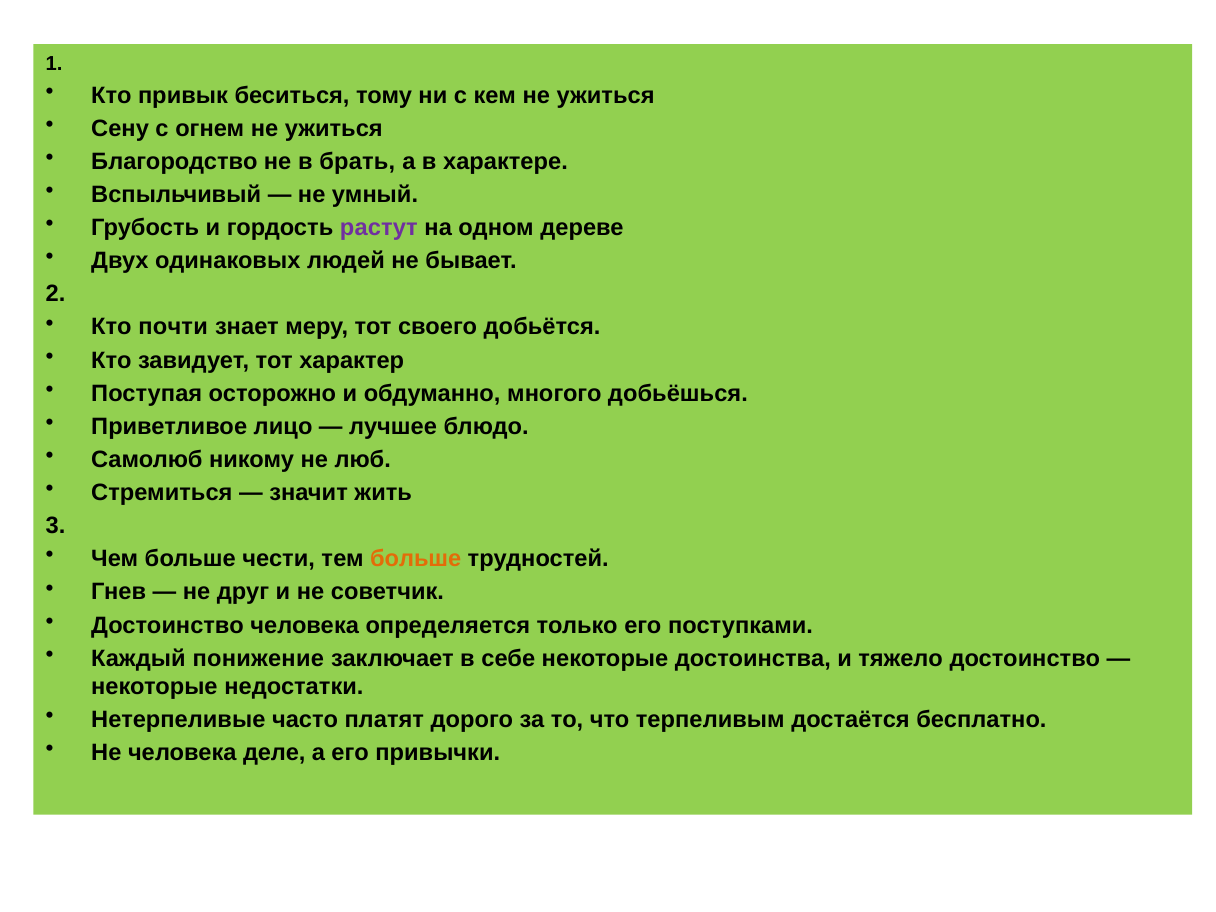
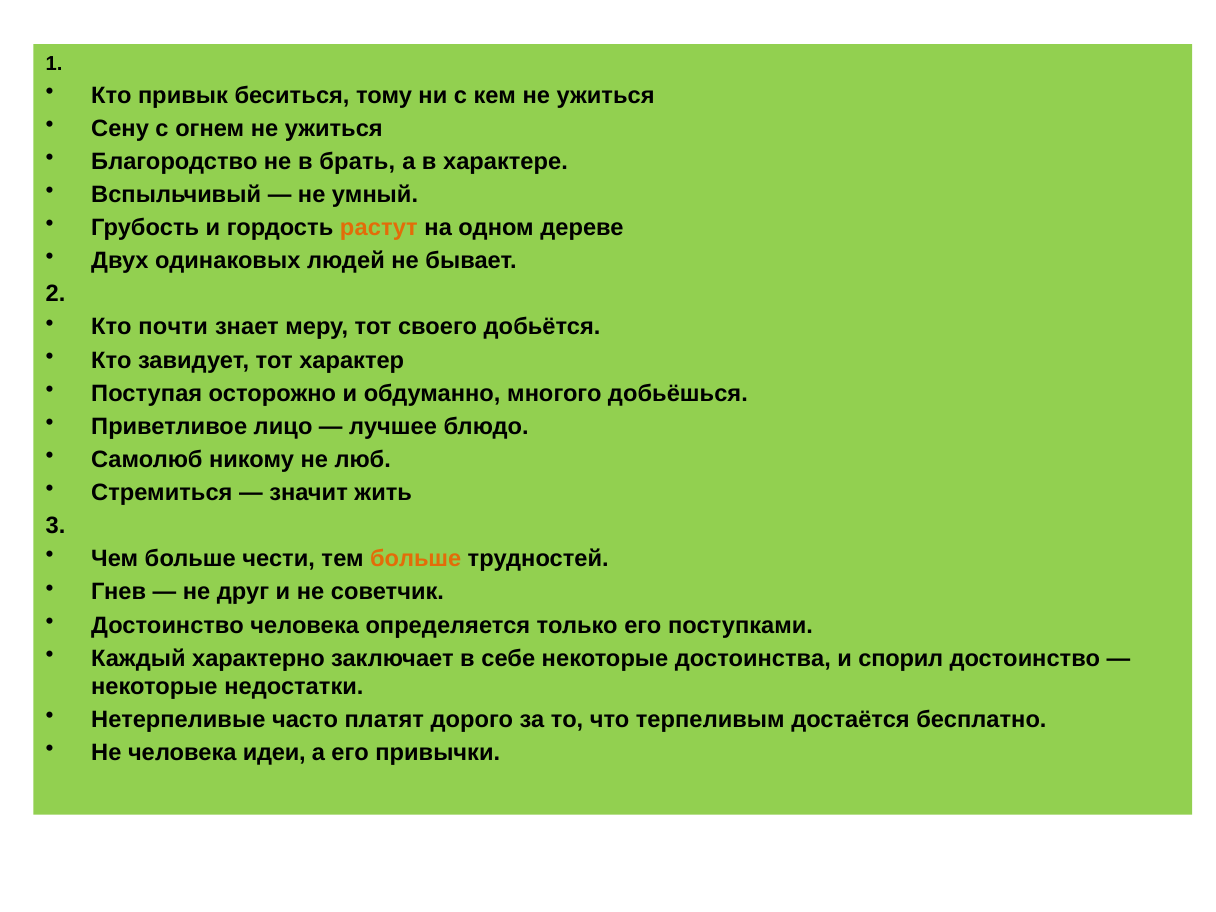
растут colour: purple -> orange (379, 228)
понижение: понижение -> характерно (258, 658)
тяжело: тяжело -> спорил (901, 658)
деле: деле -> идеи (274, 753)
